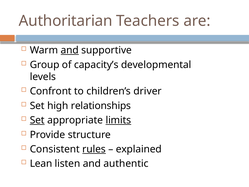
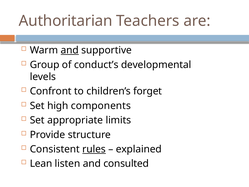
capacity’s: capacity’s -> conduct’s (96, 65)
driver: driver -> forget (148, 91)
relationships: relationships -> components (101, 106)
Set underline: present -> none (37, 120)
limits underline: present -> none (118, 120)
authentic: authentic -> consulted (126, 163)
